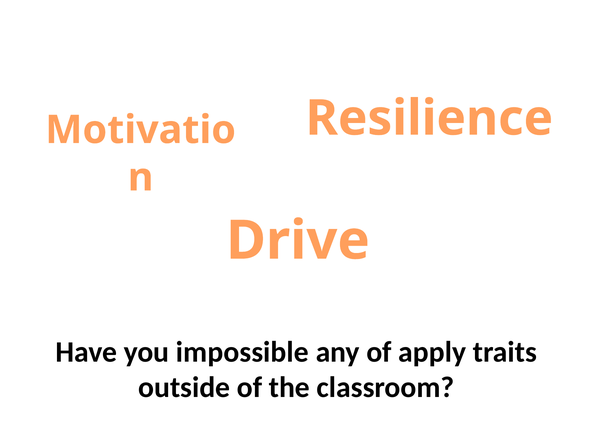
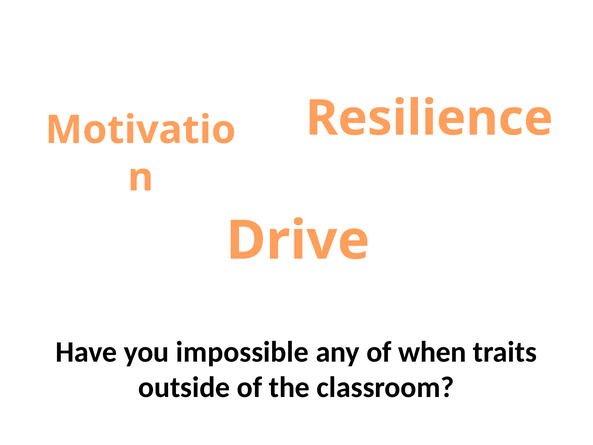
apply: apply -> when (432, 352)
